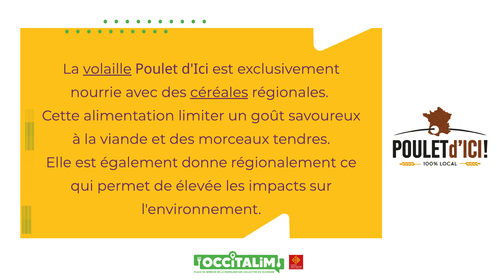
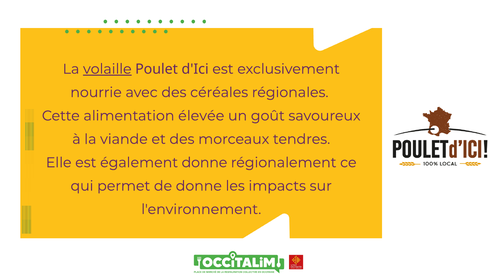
céréales underline: present -> none (219, 92)
limiter: limiter -> élevée (201, 116)
de élevée: élevée -> donne (199, 186)
